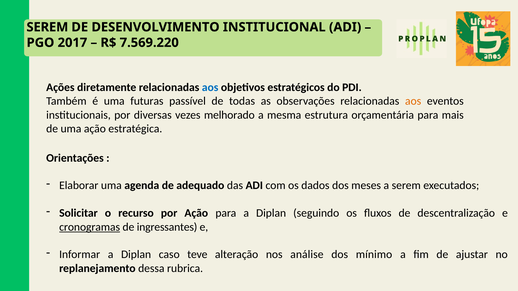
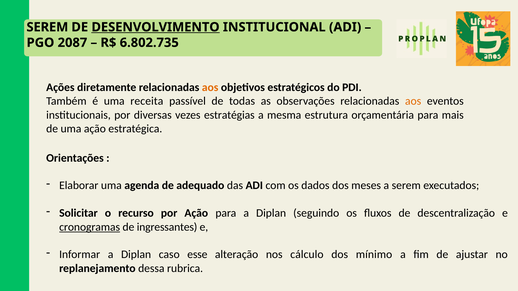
DESENVOLVIMENTO underline: none -> present (156, 27)
2017: 2017 -> 2087 (72, 43)
7.569.220: 7.569.220 -> 6.802.735 (149, 43)
aos colour: blue -> orange (210, 87)
futuras: futuras -> receita (147, 101)
melhorado: melhorado -> estratégias (229, 115)
teve: teve -> esse (197, 255)
análise: análise -> cálculo (307, 255)
